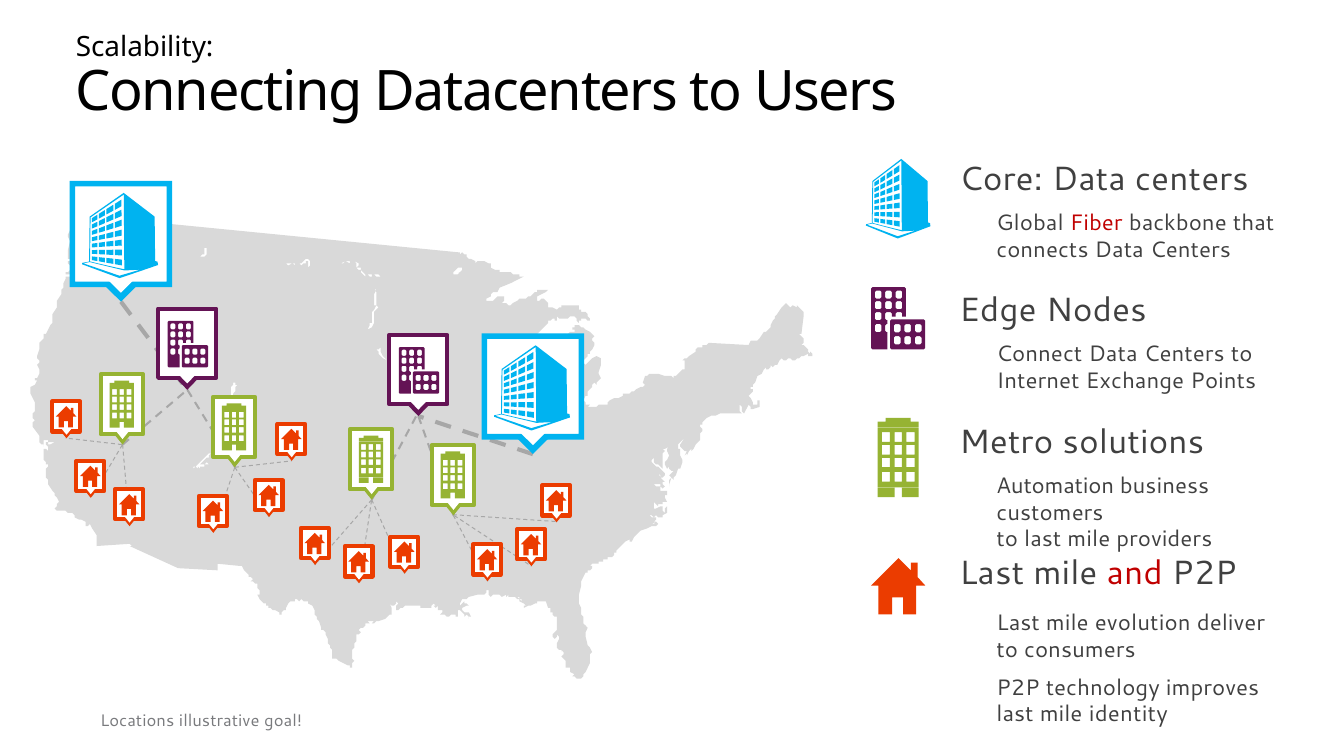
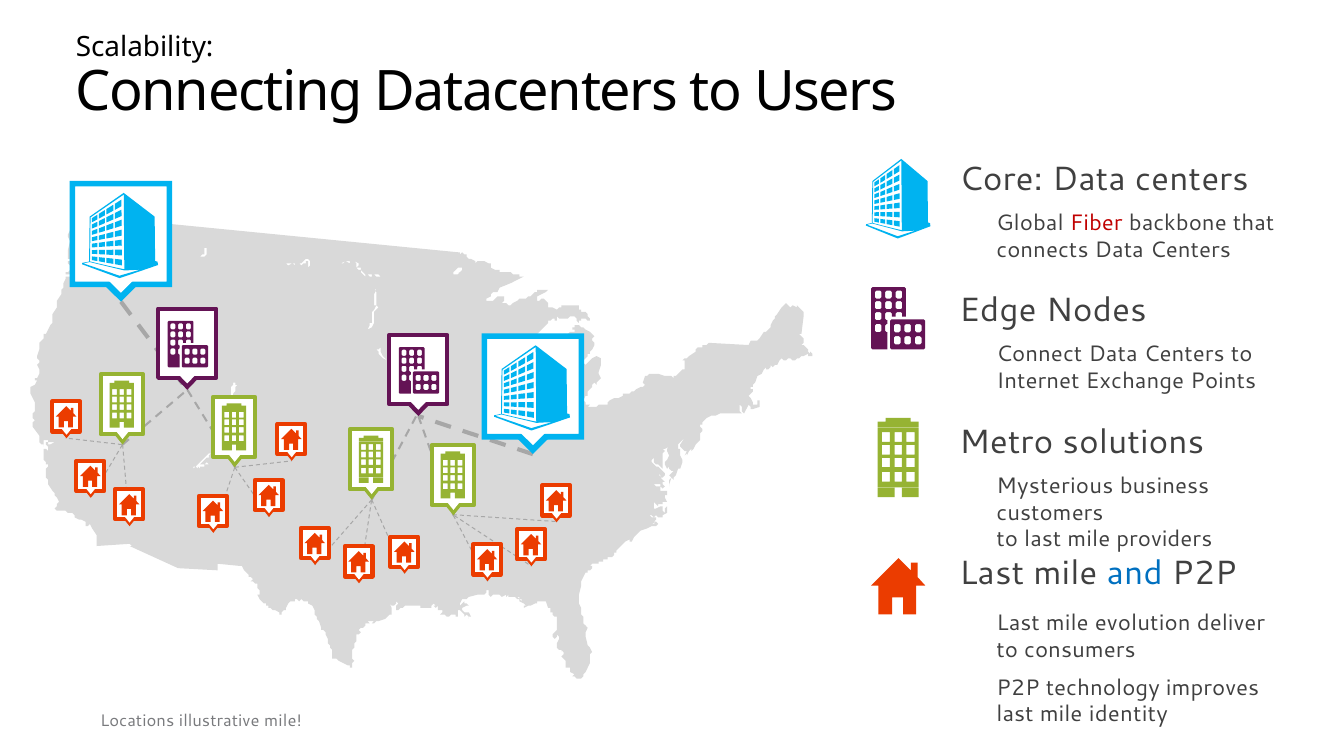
Automation: Automation -> Mysterious (1055, 486)
and colour: red -> blue (1135, 573)
illustrative goal: goal -> mile (283, 721)
